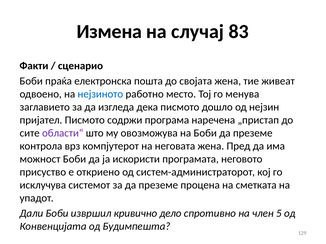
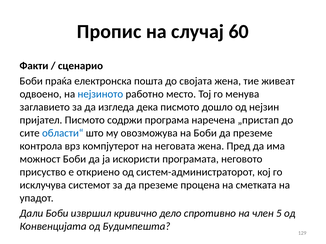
Измена: Измена -> Пропис (109, 32)
83: 83 -> 60 (239, 32)
области“ colour: purple -> blue (63, 133)
